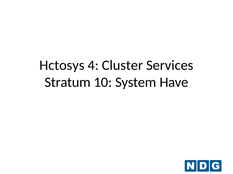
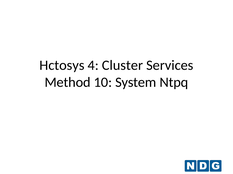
Stratum: Stratum -> Method (68, 83)
Have: Have -> Ntpq (174, 83)
